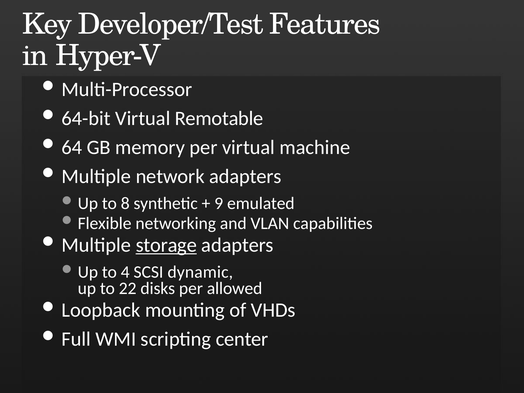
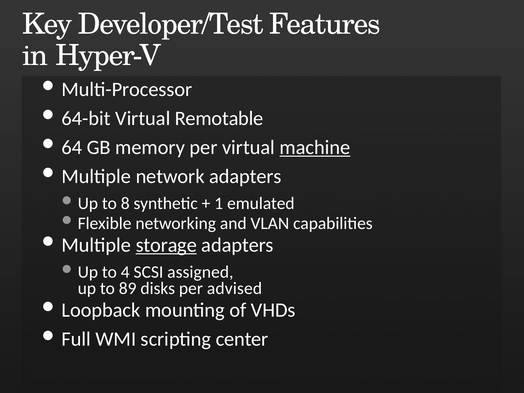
machine underline: none -> present (315, 147)
9: 9 -> 1 (219, 204)
dynamic: dynamic -> assigned (200, 272)
22: 22 -> 89 (128, 289)
allowed: allowed -> advised (234, 289)
